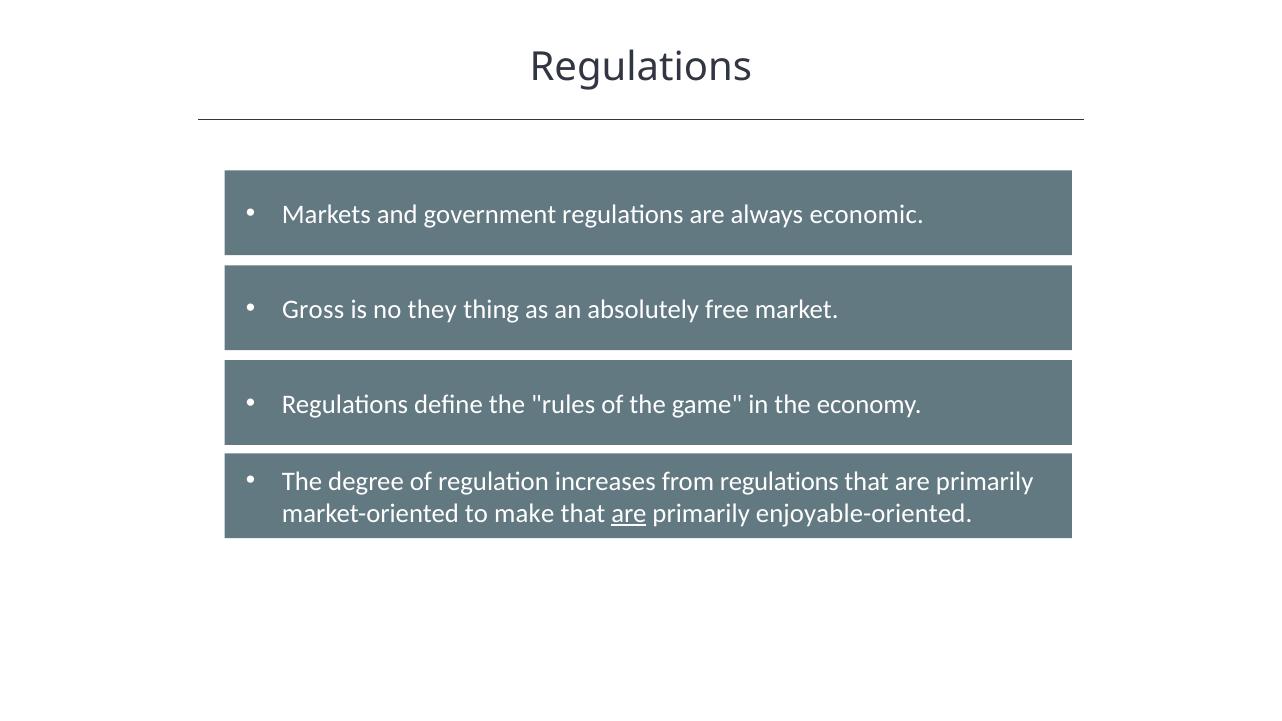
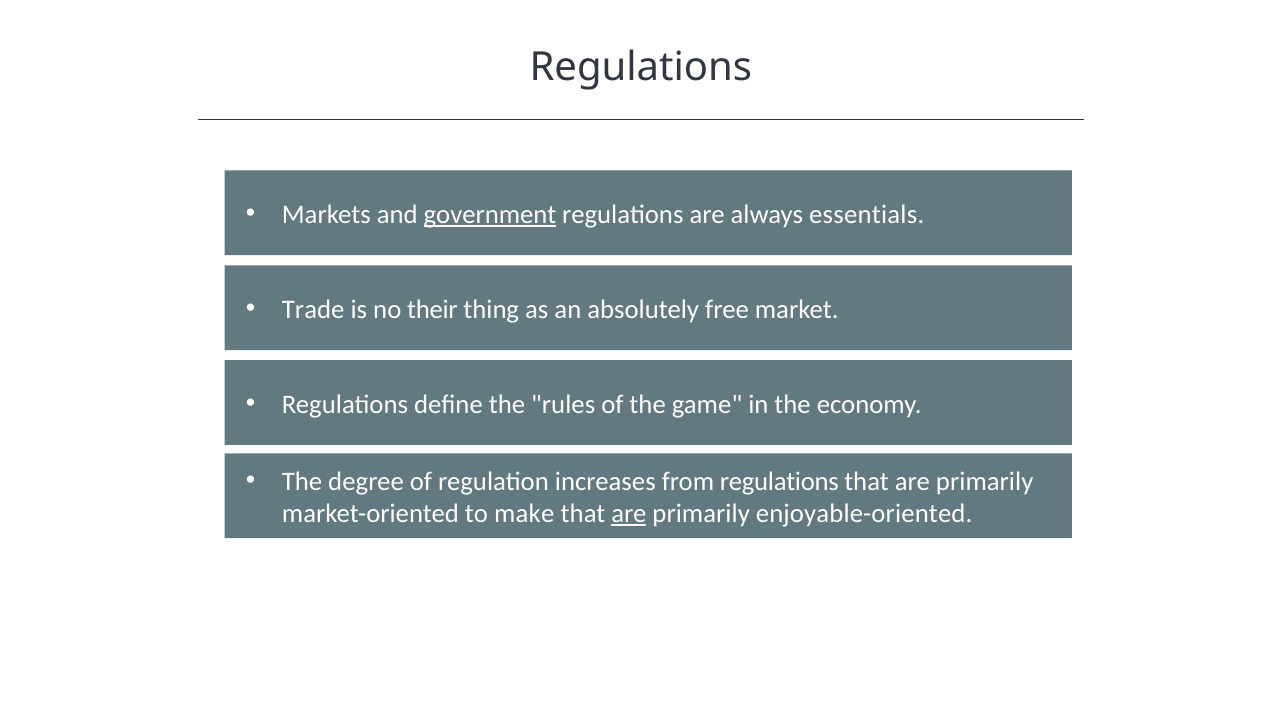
government underline: none -> present (490, 214)
economic: economic -> essentials (867, 214)
Gross: Gross -> Trade (313, 309)
they: they -> their (432, 309)
